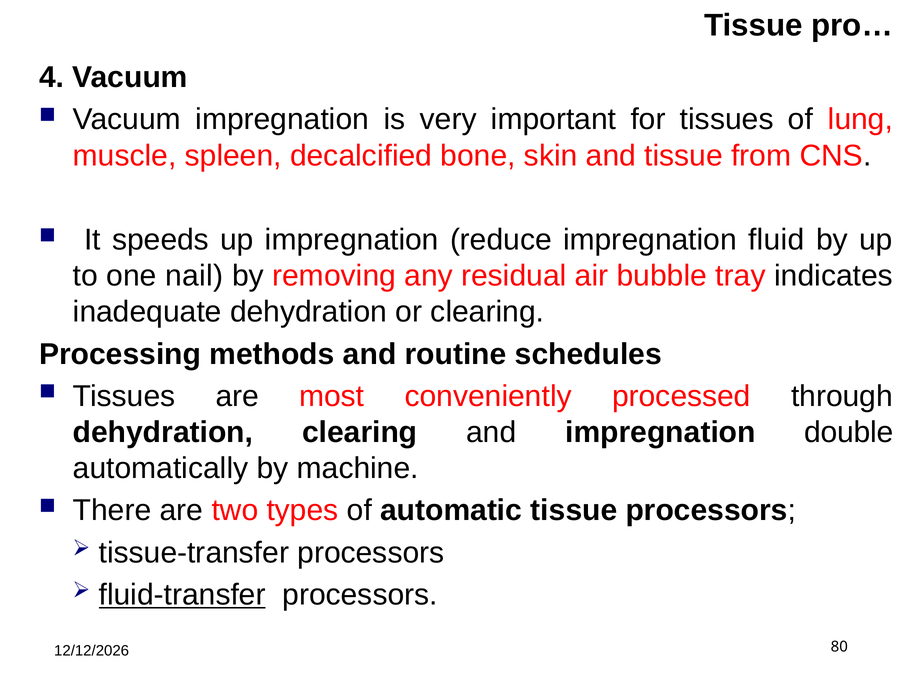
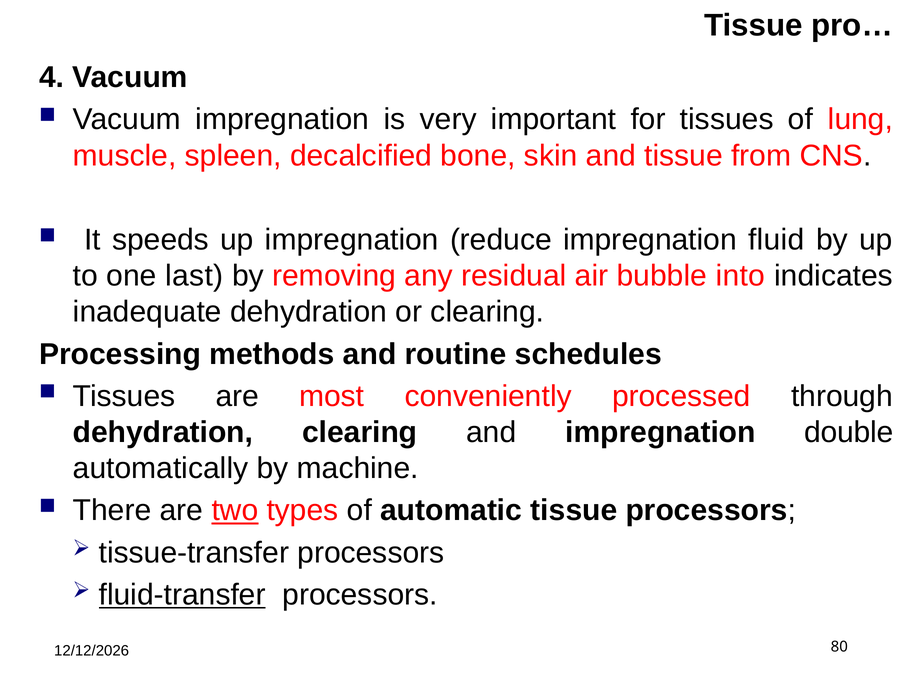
nail: nail -> last (194, 276)
tray: tray -> into (740, 276)
two underline: none -> present (235, 510)
